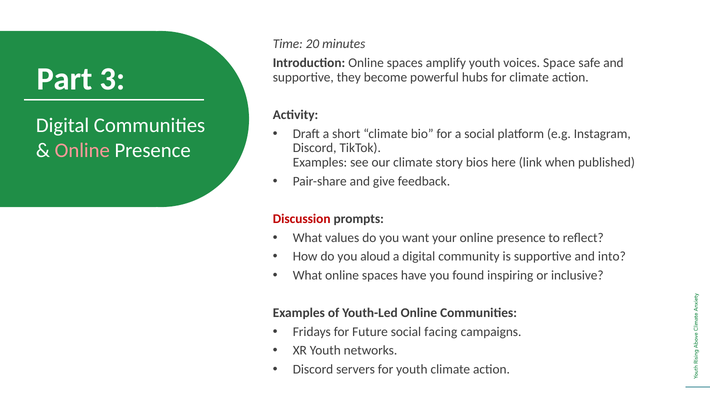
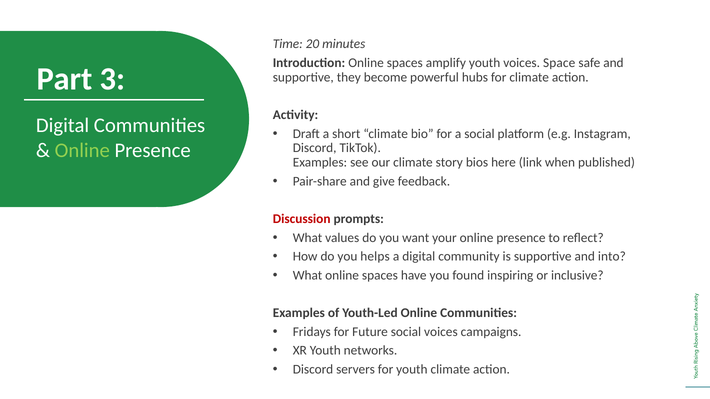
Online colour: pink -> light green (82, 151)
aloud: aloud -> helps (375, 257)
social facing: facing -> voices (441, 332)
